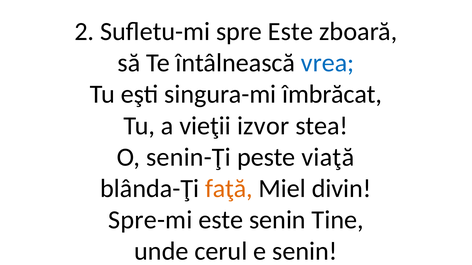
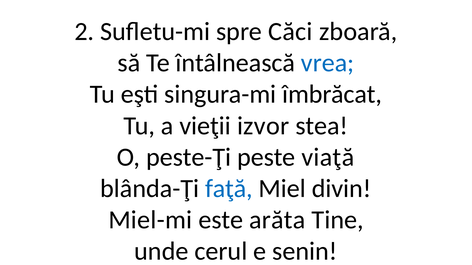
spre Este: Este -> Căci (290, 32)
senin-Ţi: senin-Ţi -> peste-Ţi (189, 157)
faţă colour: orange -> blue (229, 189)
Spre-mi: Spre-mi -> Miel-mi (150, 220)
este senin: senin -> arăta (277, 220)
